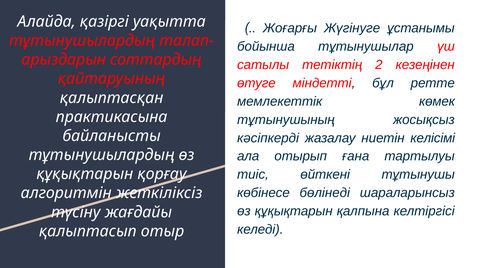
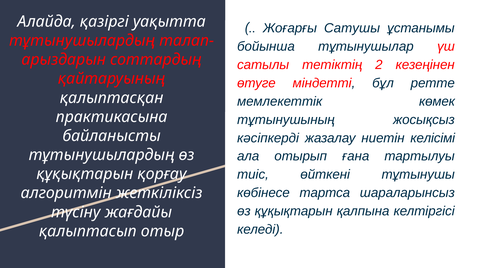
Жүгінуге: Жүгінуге -> Сатушы (352, 28)
бөлінеді: бөлінеді -> тартса (325, 193)
